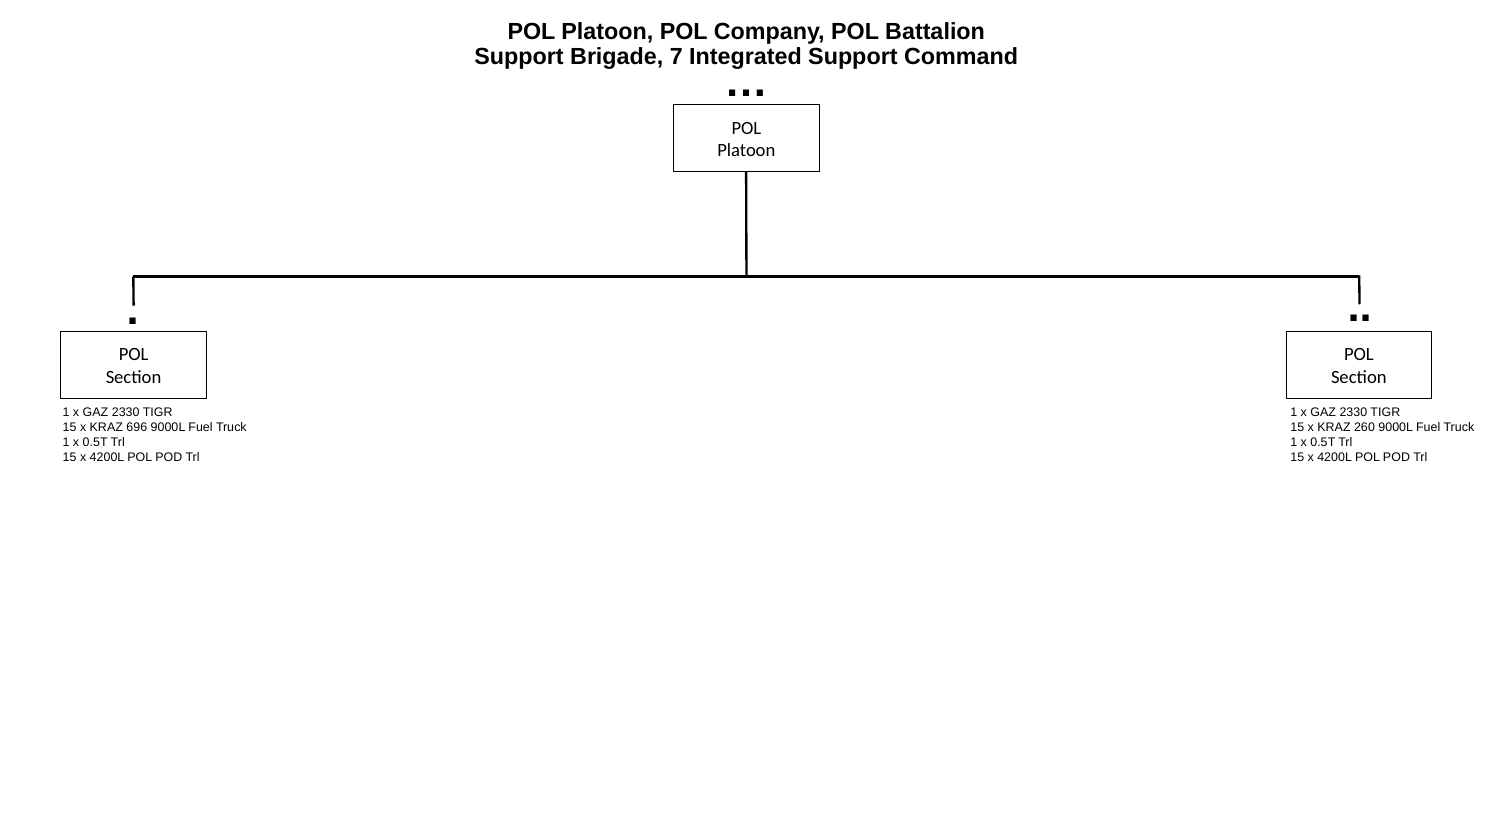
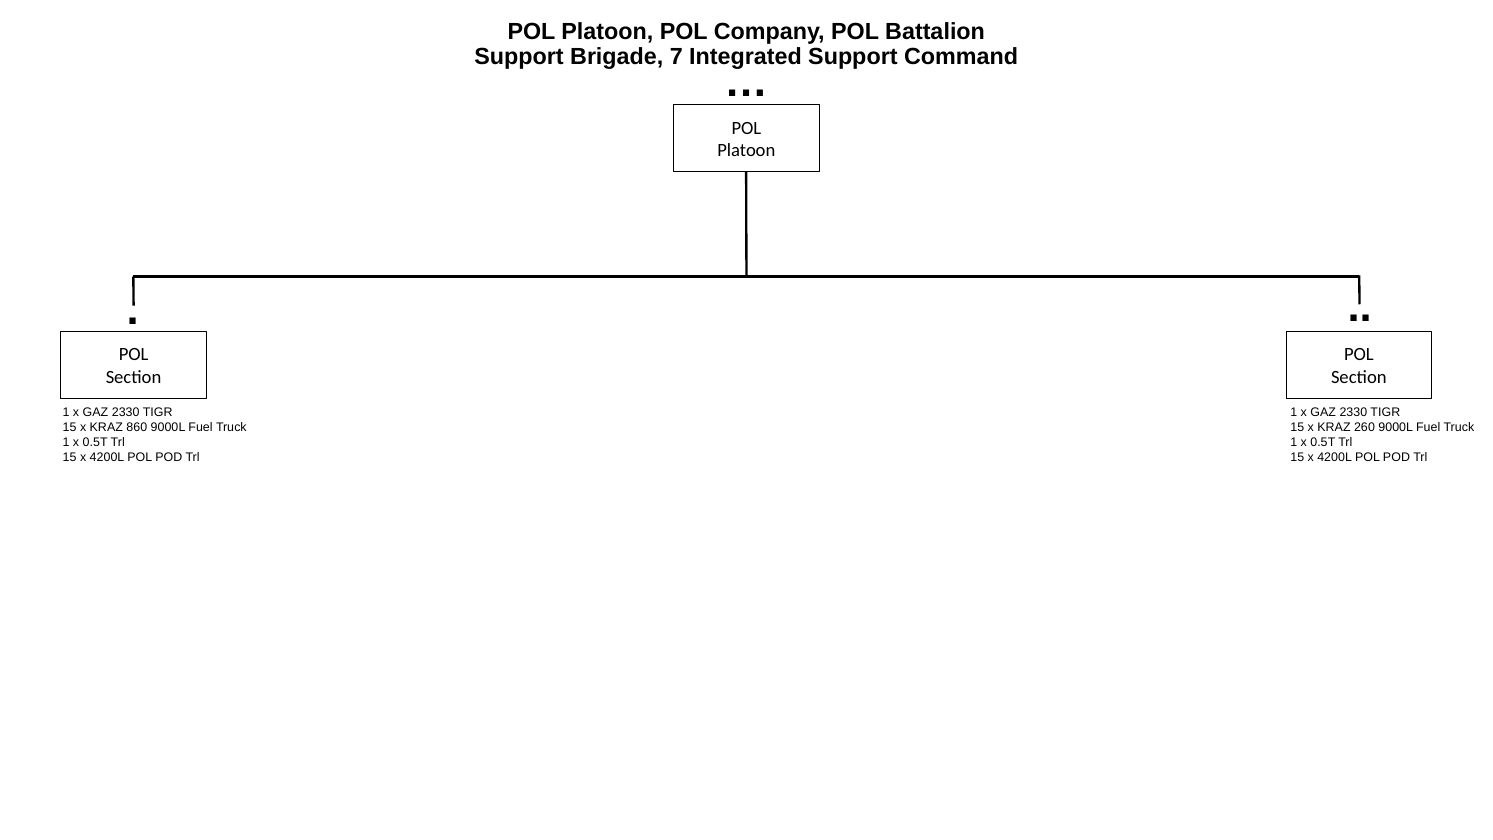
696: 696 -> 860 (137, 428)
